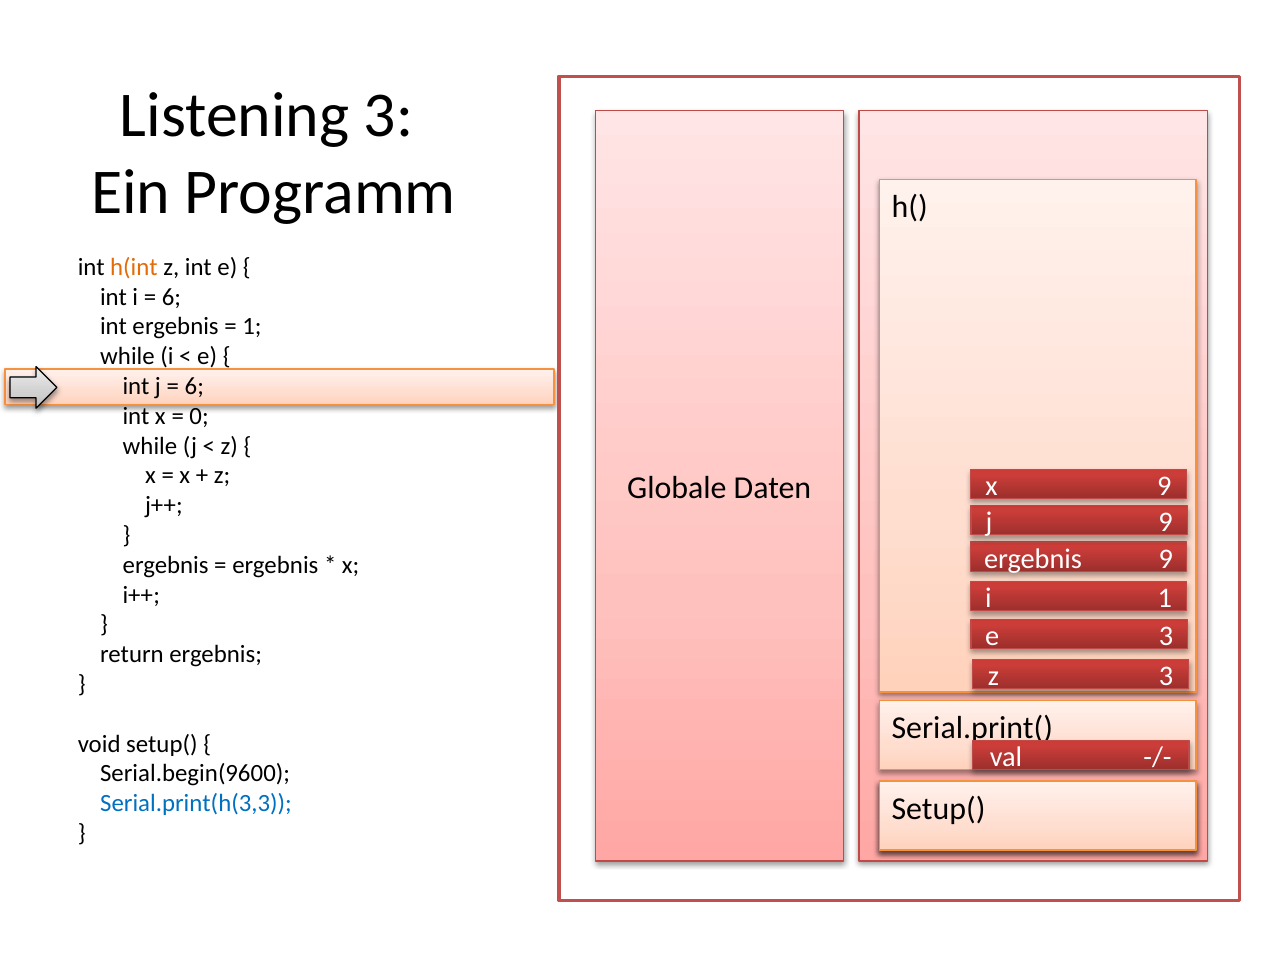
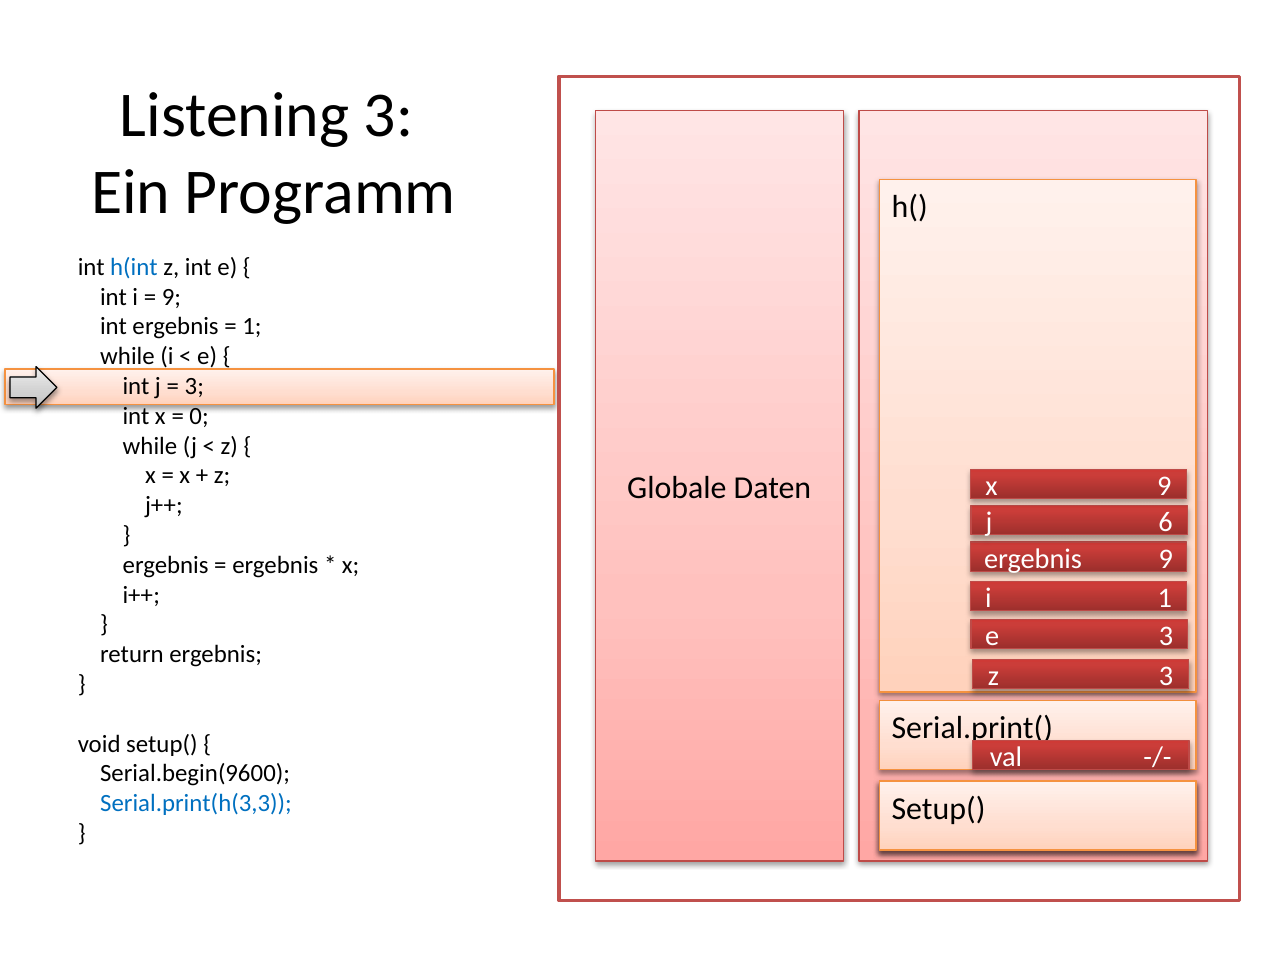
h(int colour: orange -> blue (134, 267)
6: 6 -> 9 (171, 297)
6: 6 -> 3 (194, 386)
j 9: 9 -> 6 (1166, 522)
